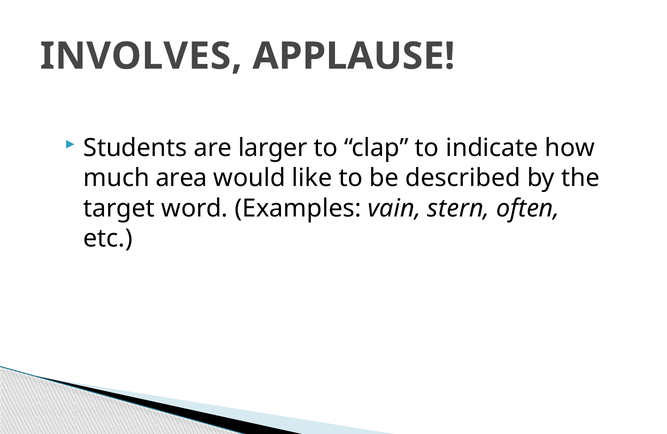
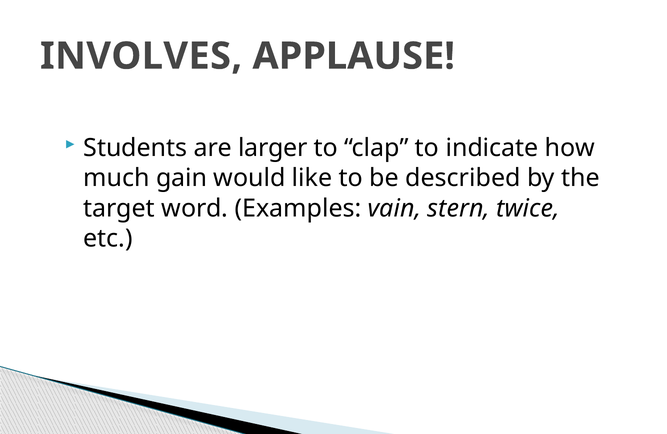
area: area -> gain (182, 178)
often: often -> twice (528, 208)
